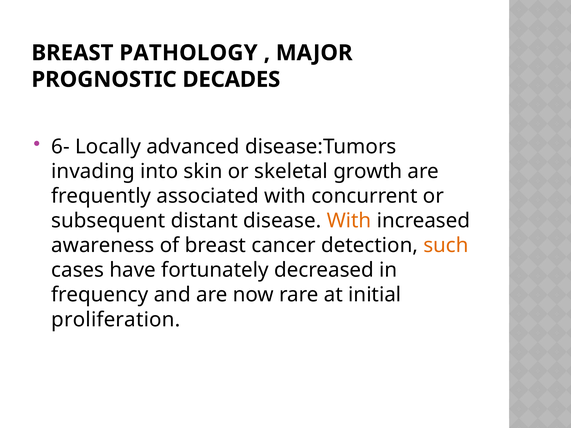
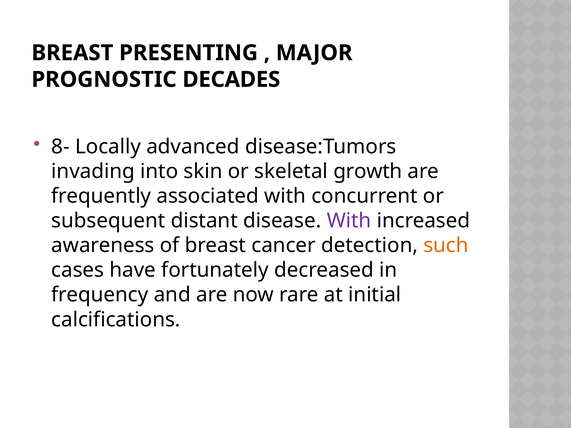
PATHOLOGY: PATHOLOGY -> PRESENTING (189, 53)
6-: 6- -> 8- (61, 147)
With colour: orange -> purple (349, 221)
proliferation: proliferation -> calcifications (116, 320)
